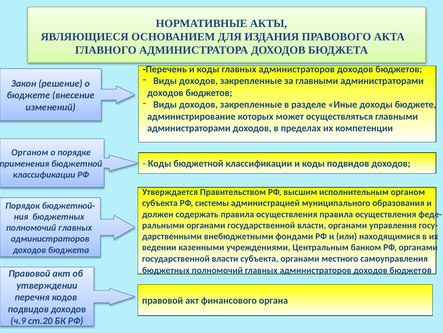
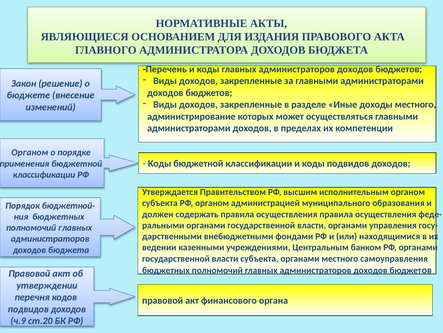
доходы бюджете: бюджете -> местного (415, 104)
РФ системы: системы -> органом (212, 203)
